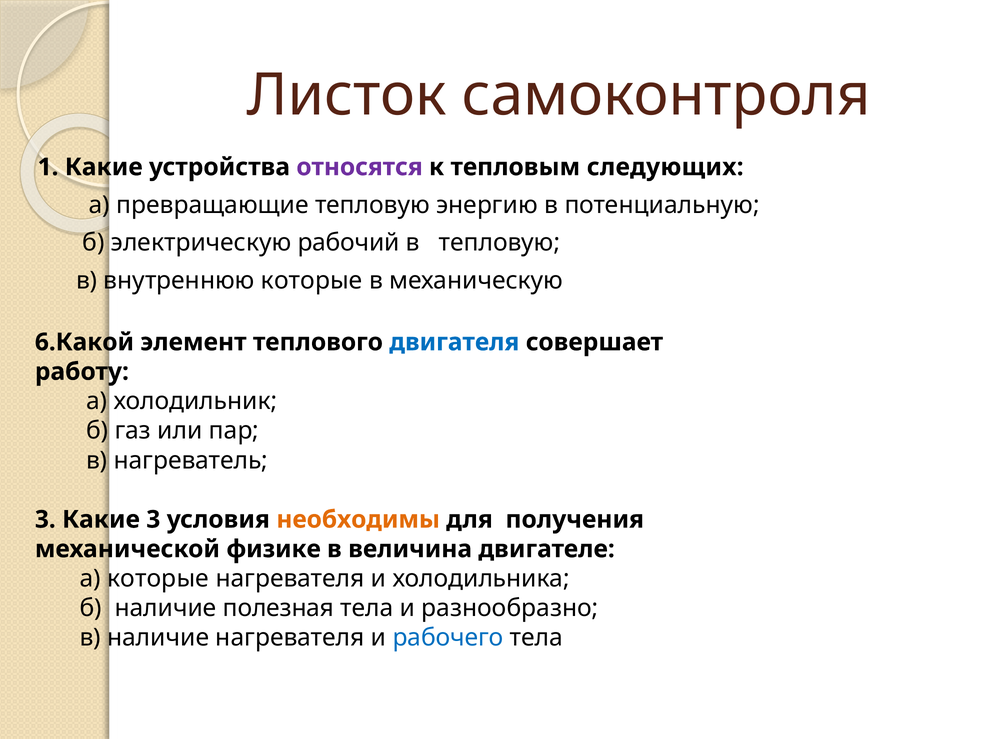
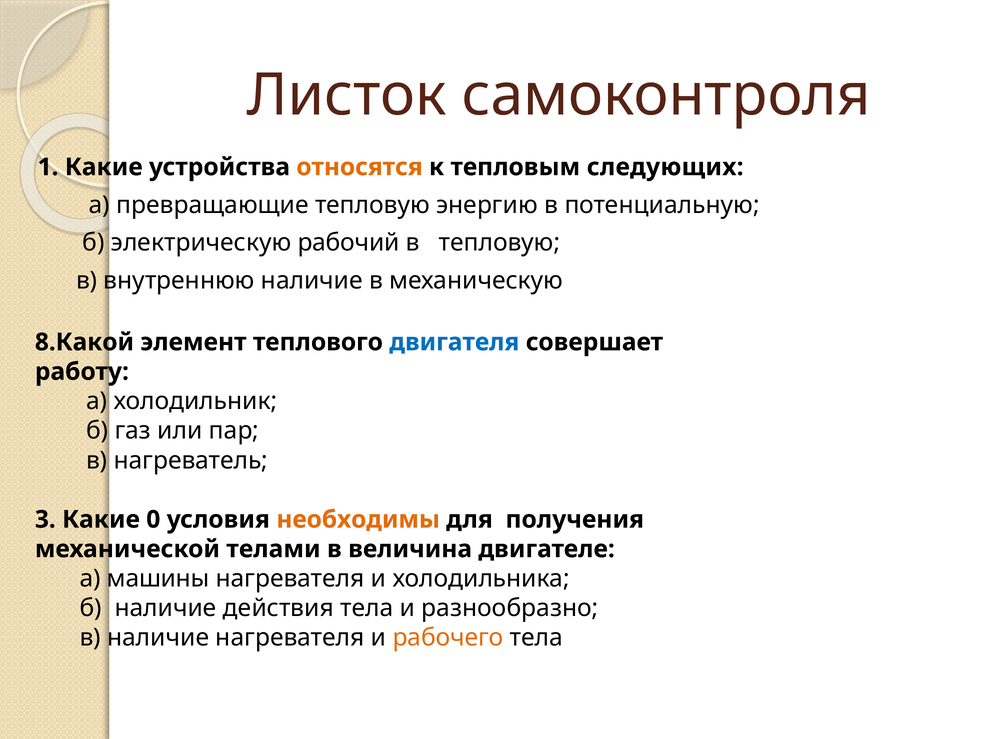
относятся colour: purple -> orange (359, 167)
внутреннюю которые: которые -> наличие (312, 281)
6.Какой: 6.Какой -> 8.Какой (84, 342)
Какие 3: 3 -> 0 (153, 520)
физике: физике -> телами (273, 549)
а которые: которые -> машины (158, 579)
полезная: полезная -> действия (278, 609)
рабочего colour: blue -> orange (448, 638)
